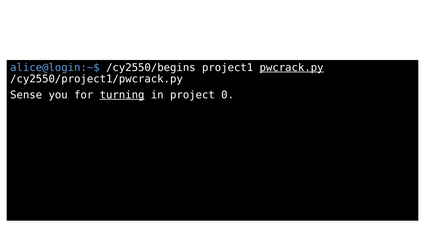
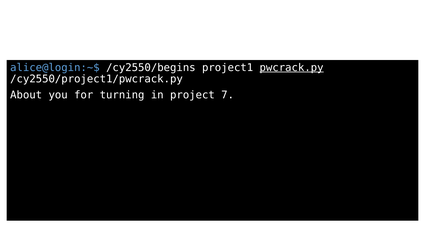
Sense: Sense -> About (26, 95)
turning underline: present -> none (122, 95)
project 0: 0 -> 7 (228, 95)
